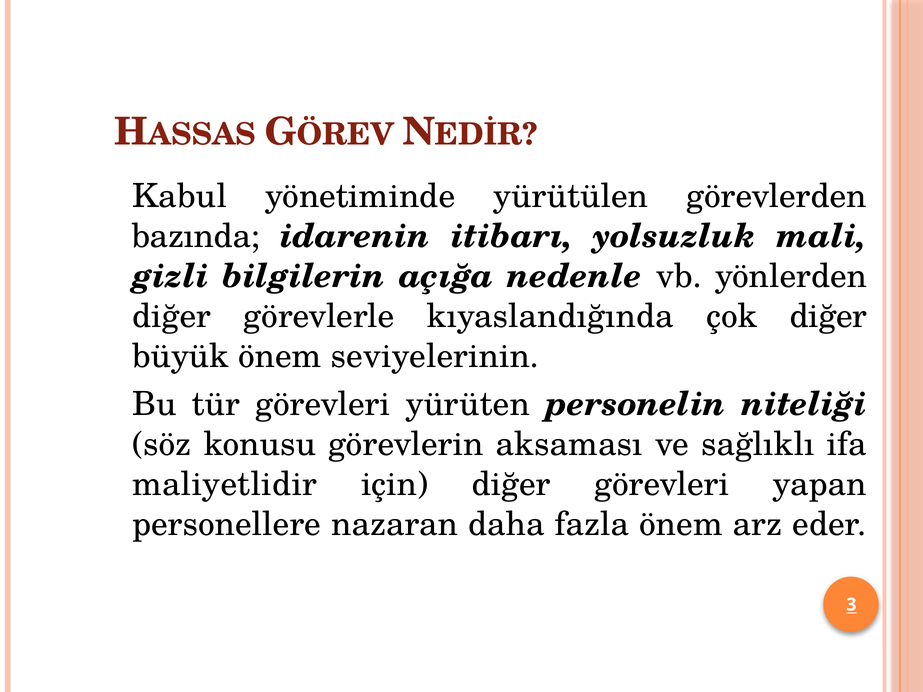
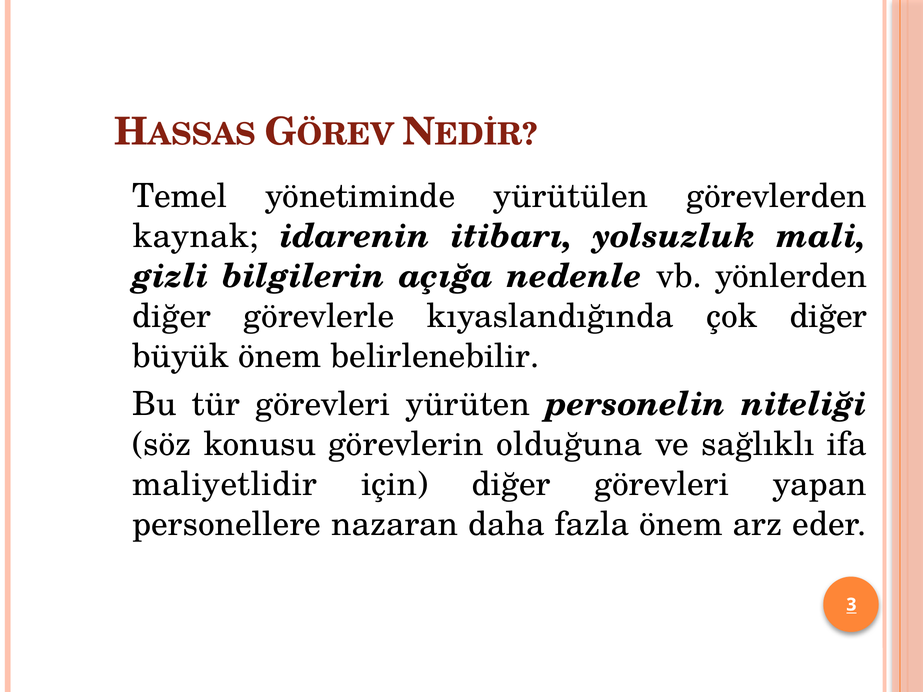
Kabul: Kabul -> Temel (180, 196)
bazında: bazında -> kaynak (196, 236)
seviyelerinin: seviyelerinin -> belirlenebilir (435, 356)
aksaması: aksaması -> olduğuna (569, 444)
